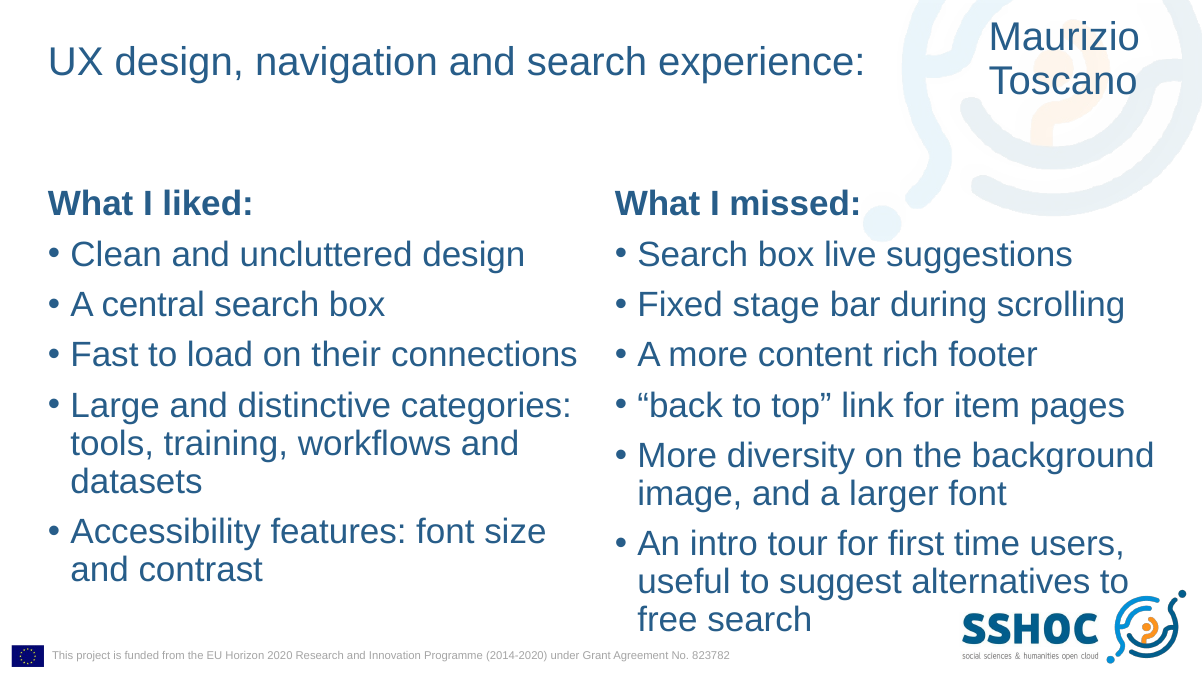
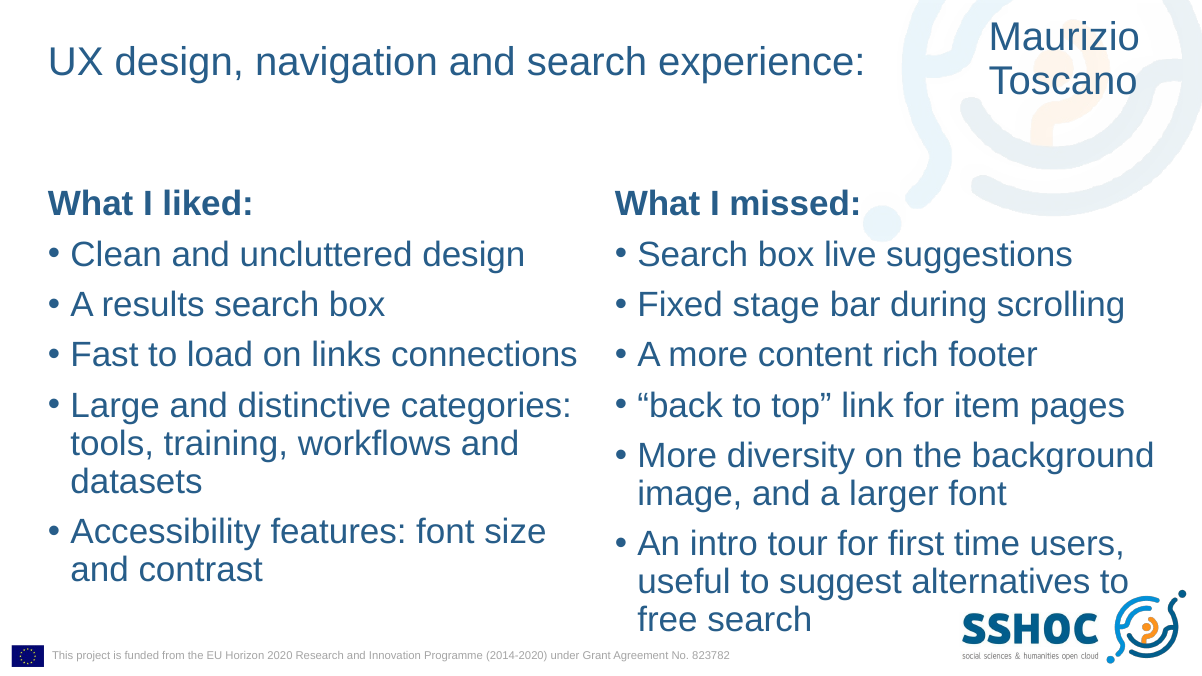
central: central -> results (153, 305)
their: their -> links (346, 355)
